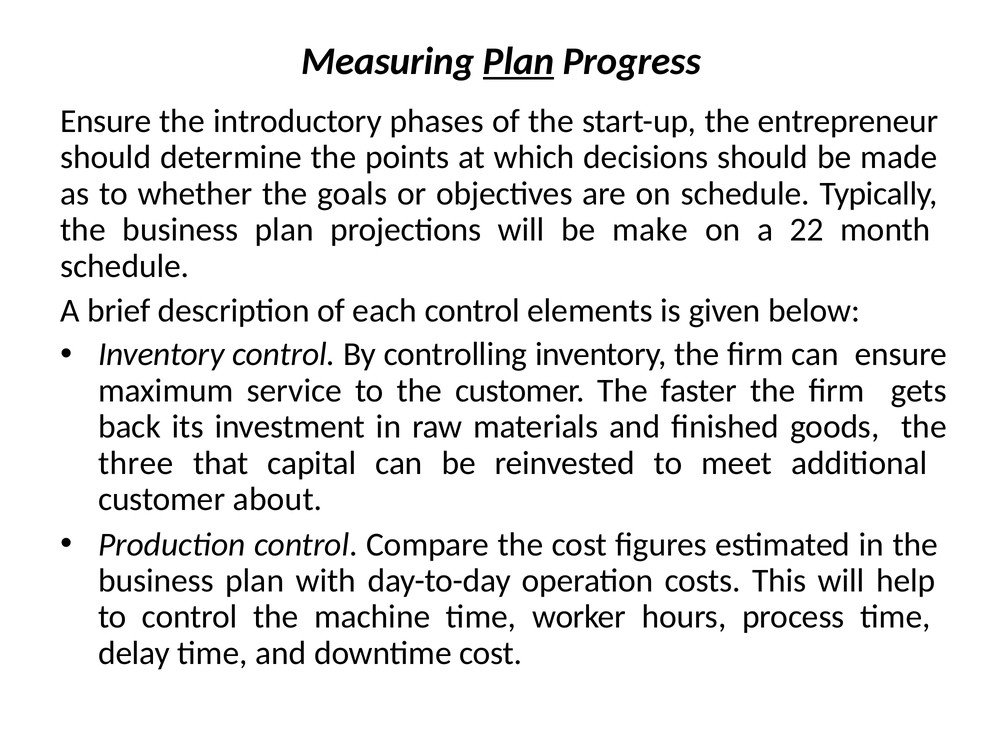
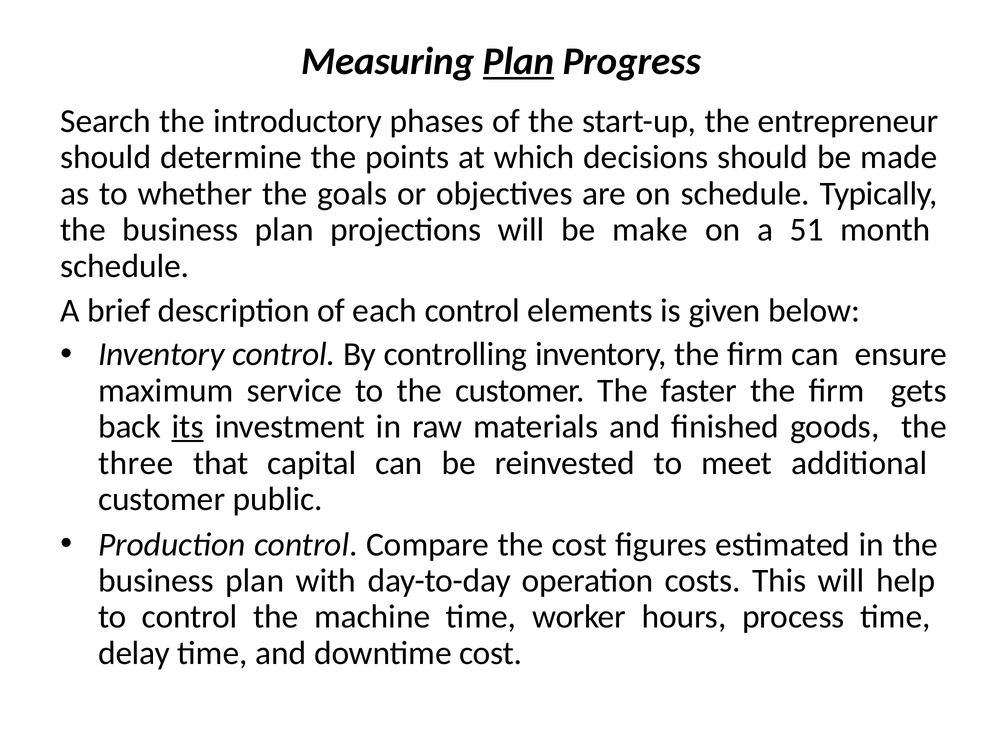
Ensure: Ensure -> Search (106, 121)
22: 22 -> 51 (807, 230)
its underline: none -> present (188, 427)
about: about -> public (278, 499)
